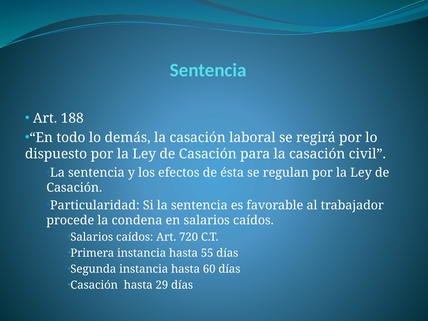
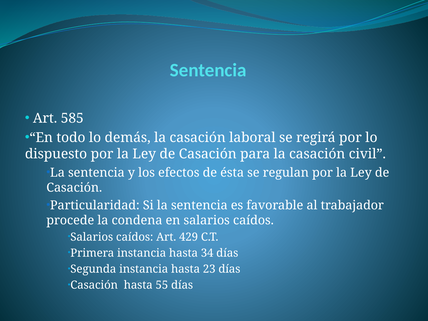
188: 188 -> 585 (72, 118)
720: 720 -> 429 (189, 237)
55: 55 -> 34 (207, 253)
60: 60 -> 23 (209, 269)
29: 29 -> 55 (162, 285)
